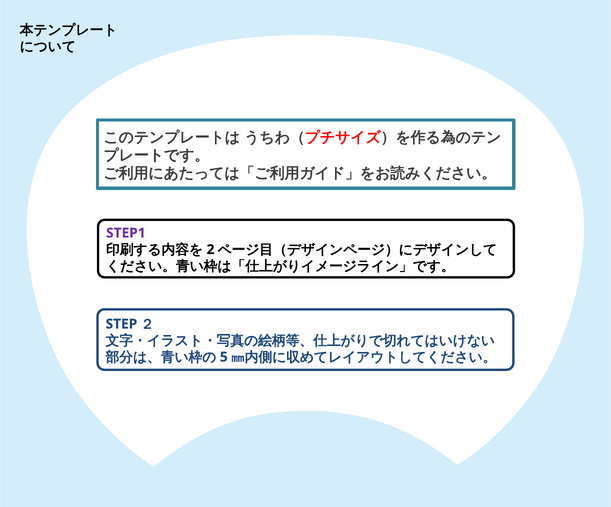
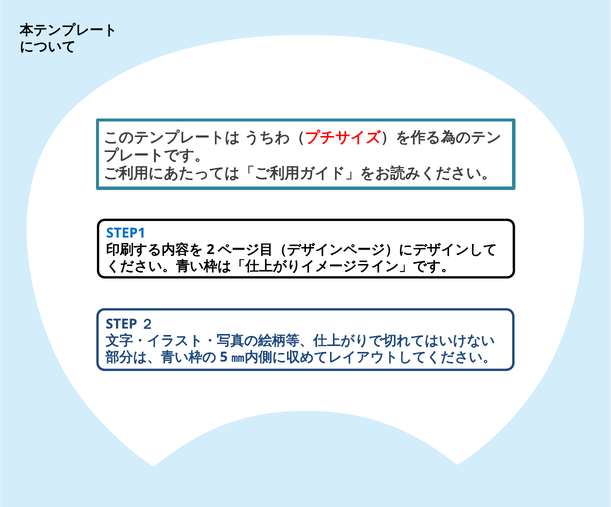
STEP1 colour: purple -> blue (126, 233)
